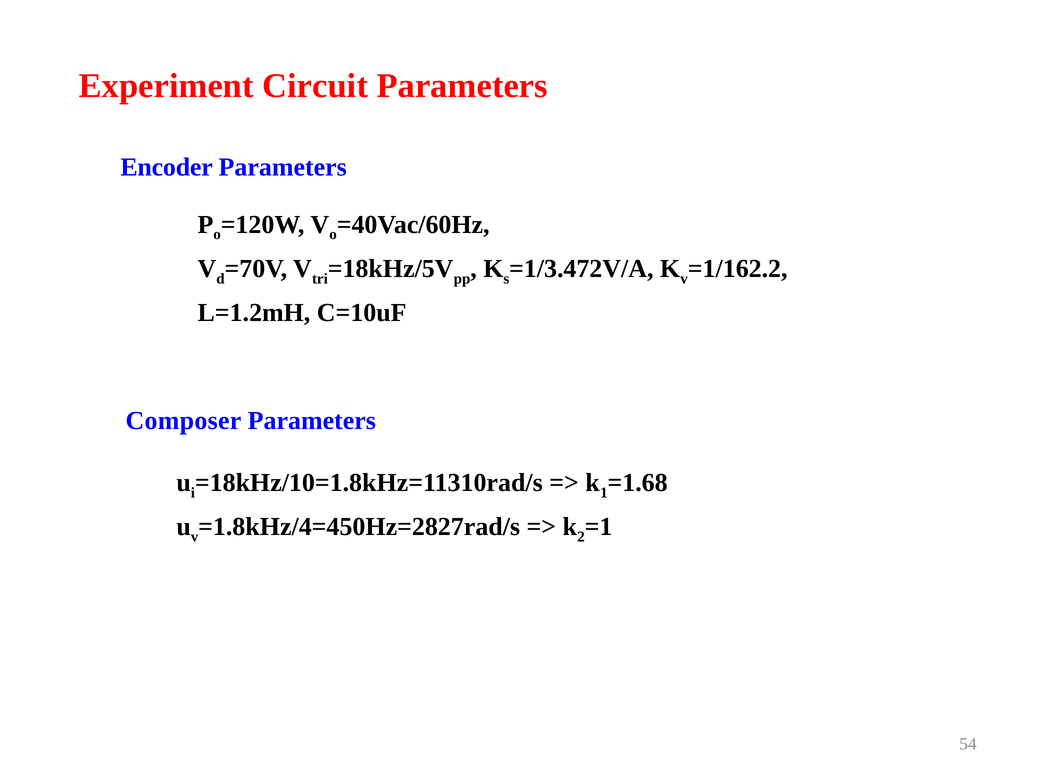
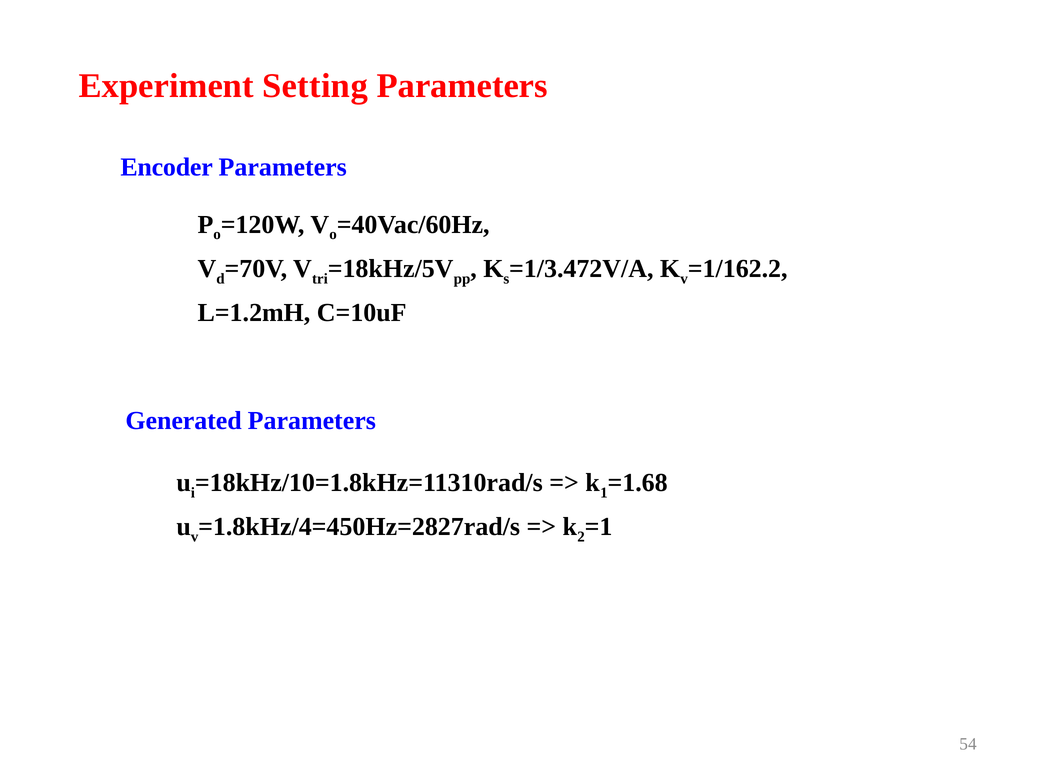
Circuit: Circuit -> Setting (315, 86)
Composer: Composer -> Generated (184, 421)
